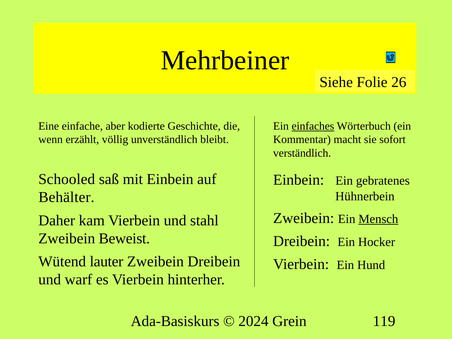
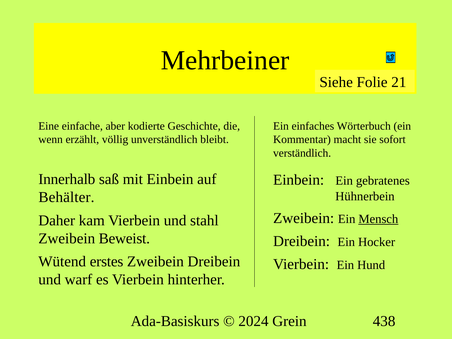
26: 26 -> 21 (399, 82)
einfaches underline: present -> none (313, 126)
Schooled: Schooled -> Innerhalb (67, 179)
lauter: lauter -> erstes (107, 262)
119: 119 -> 438 (384, 321)
